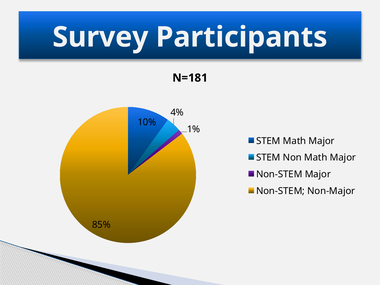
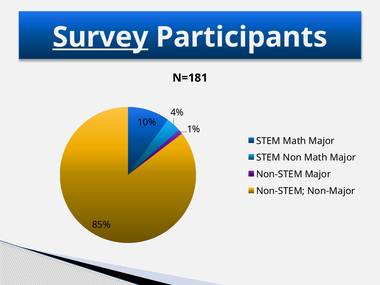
Survey underline: none -> present (100, 37)
